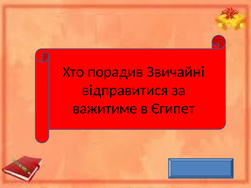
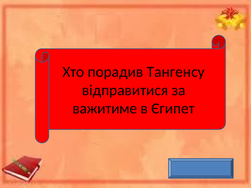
Звичайні: Звичайні -> Тангенсу (176, 72)
